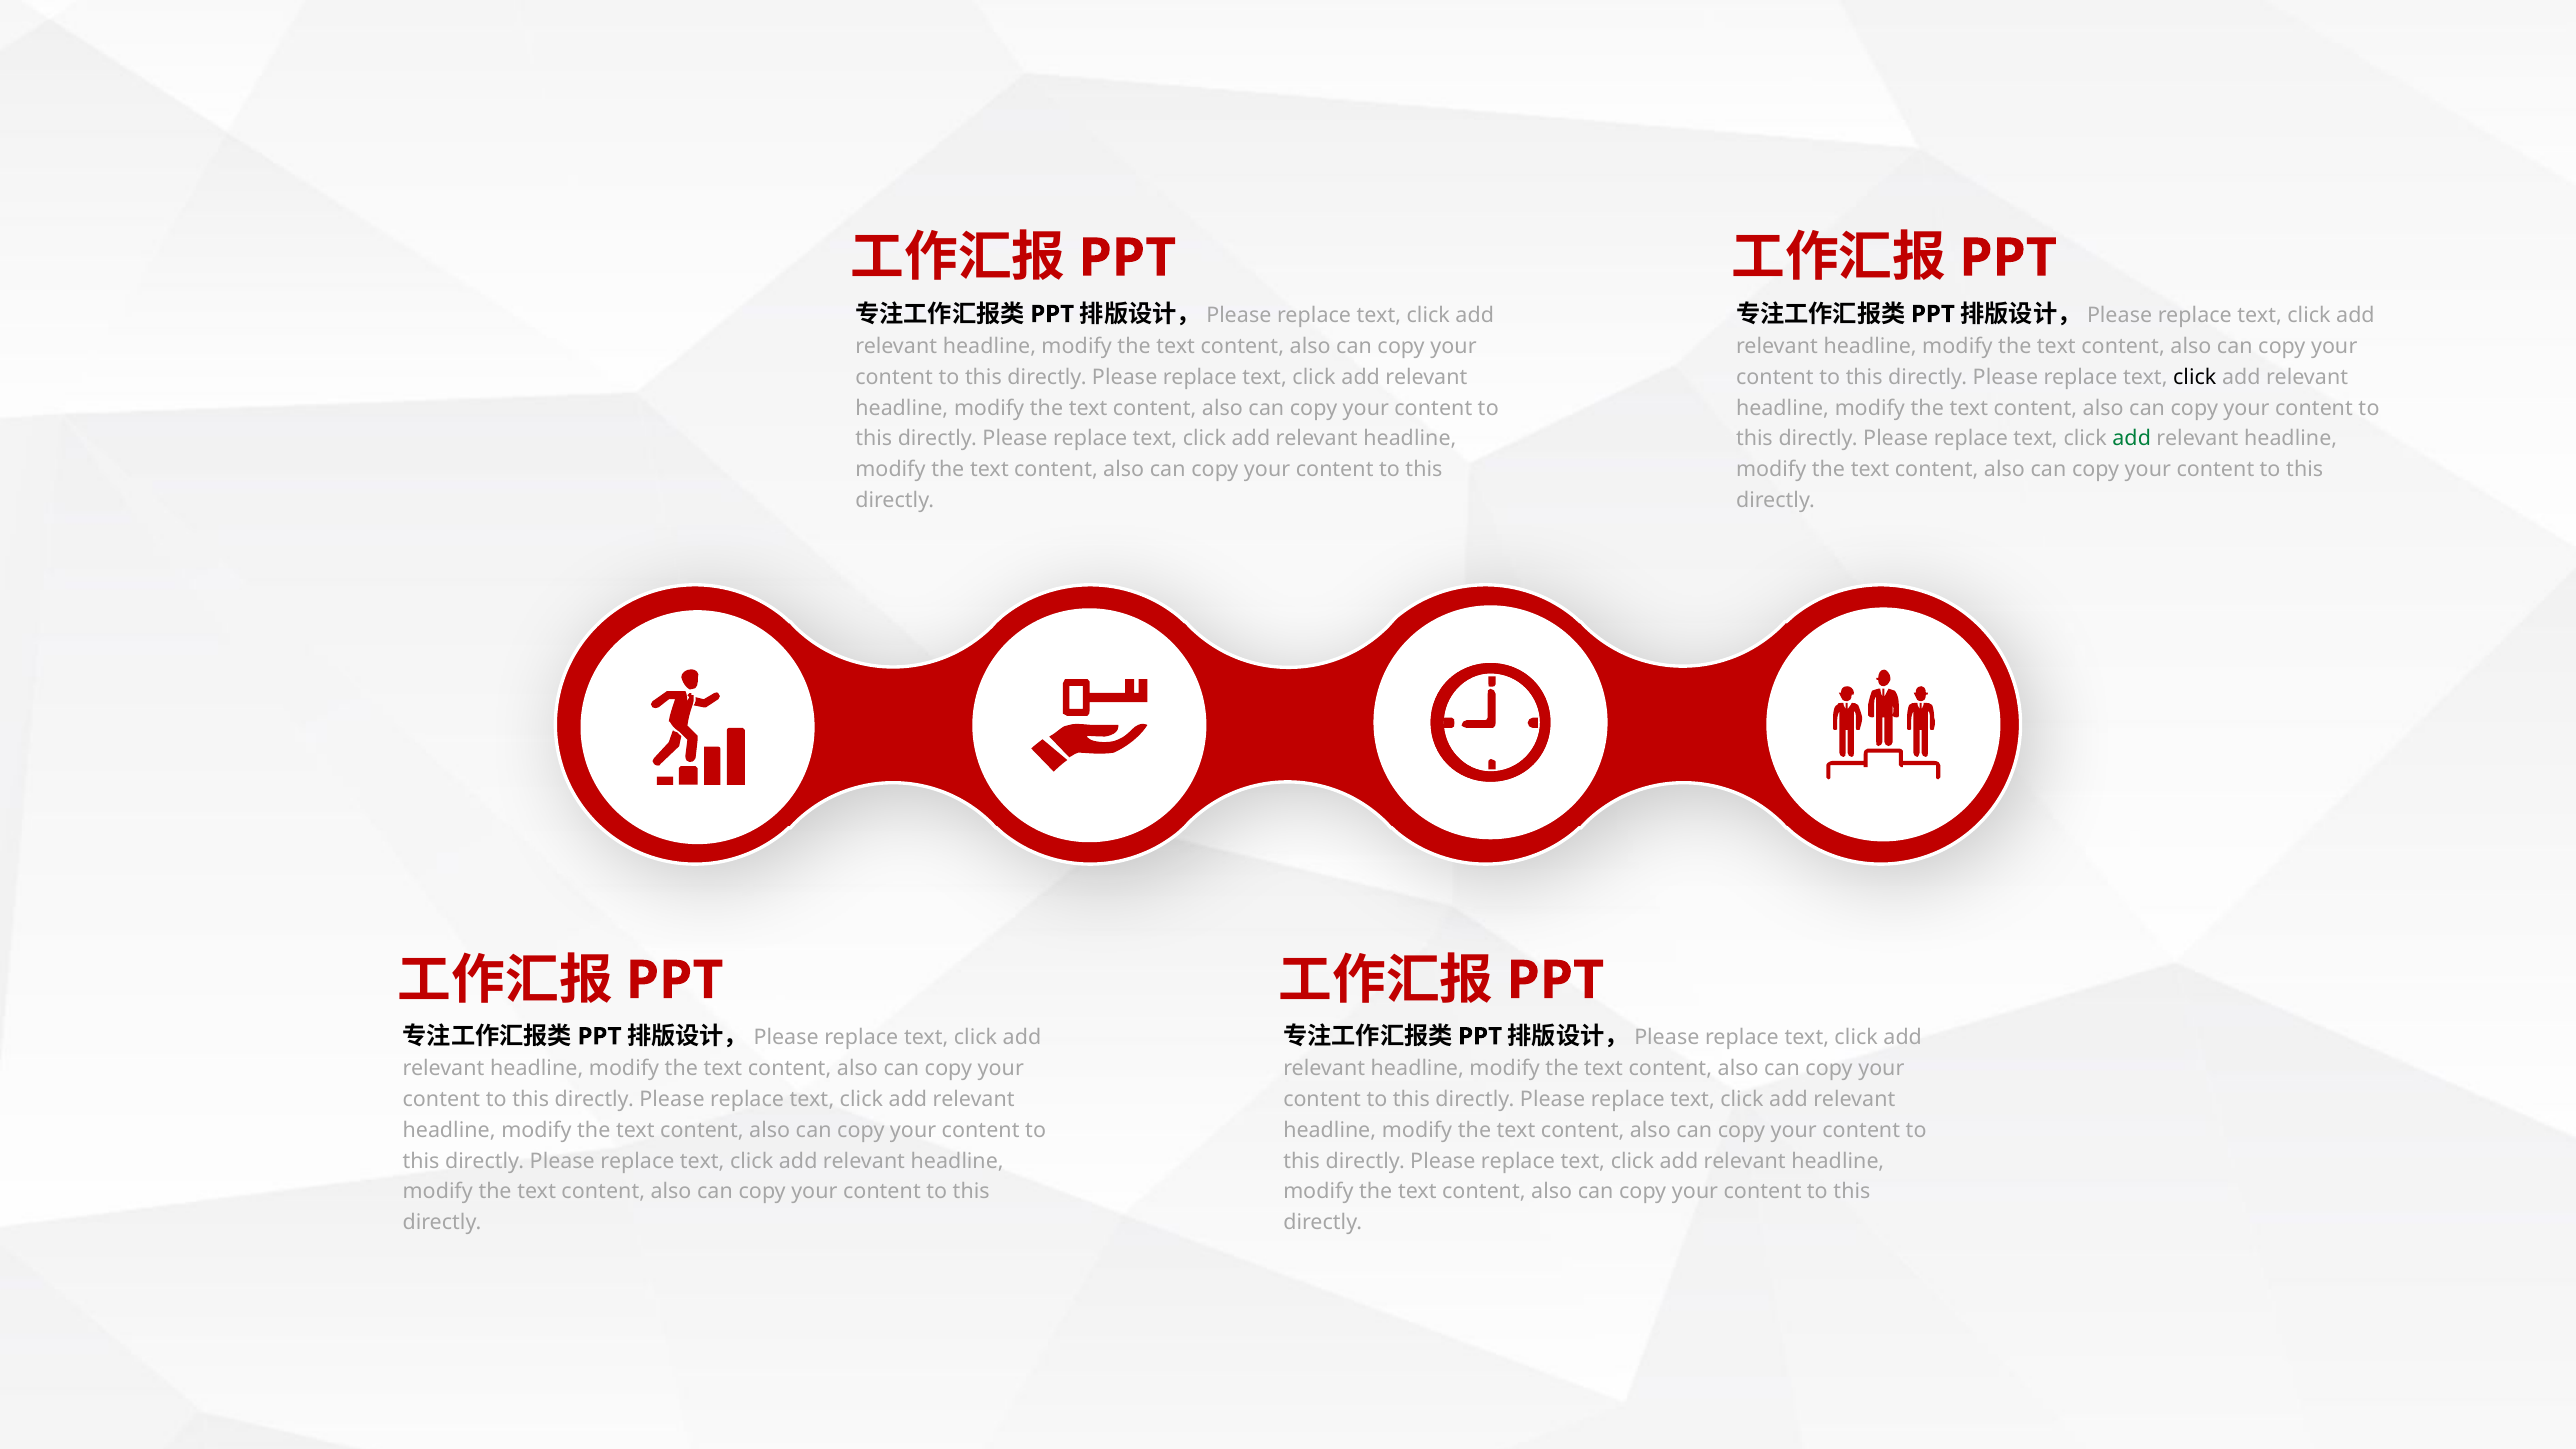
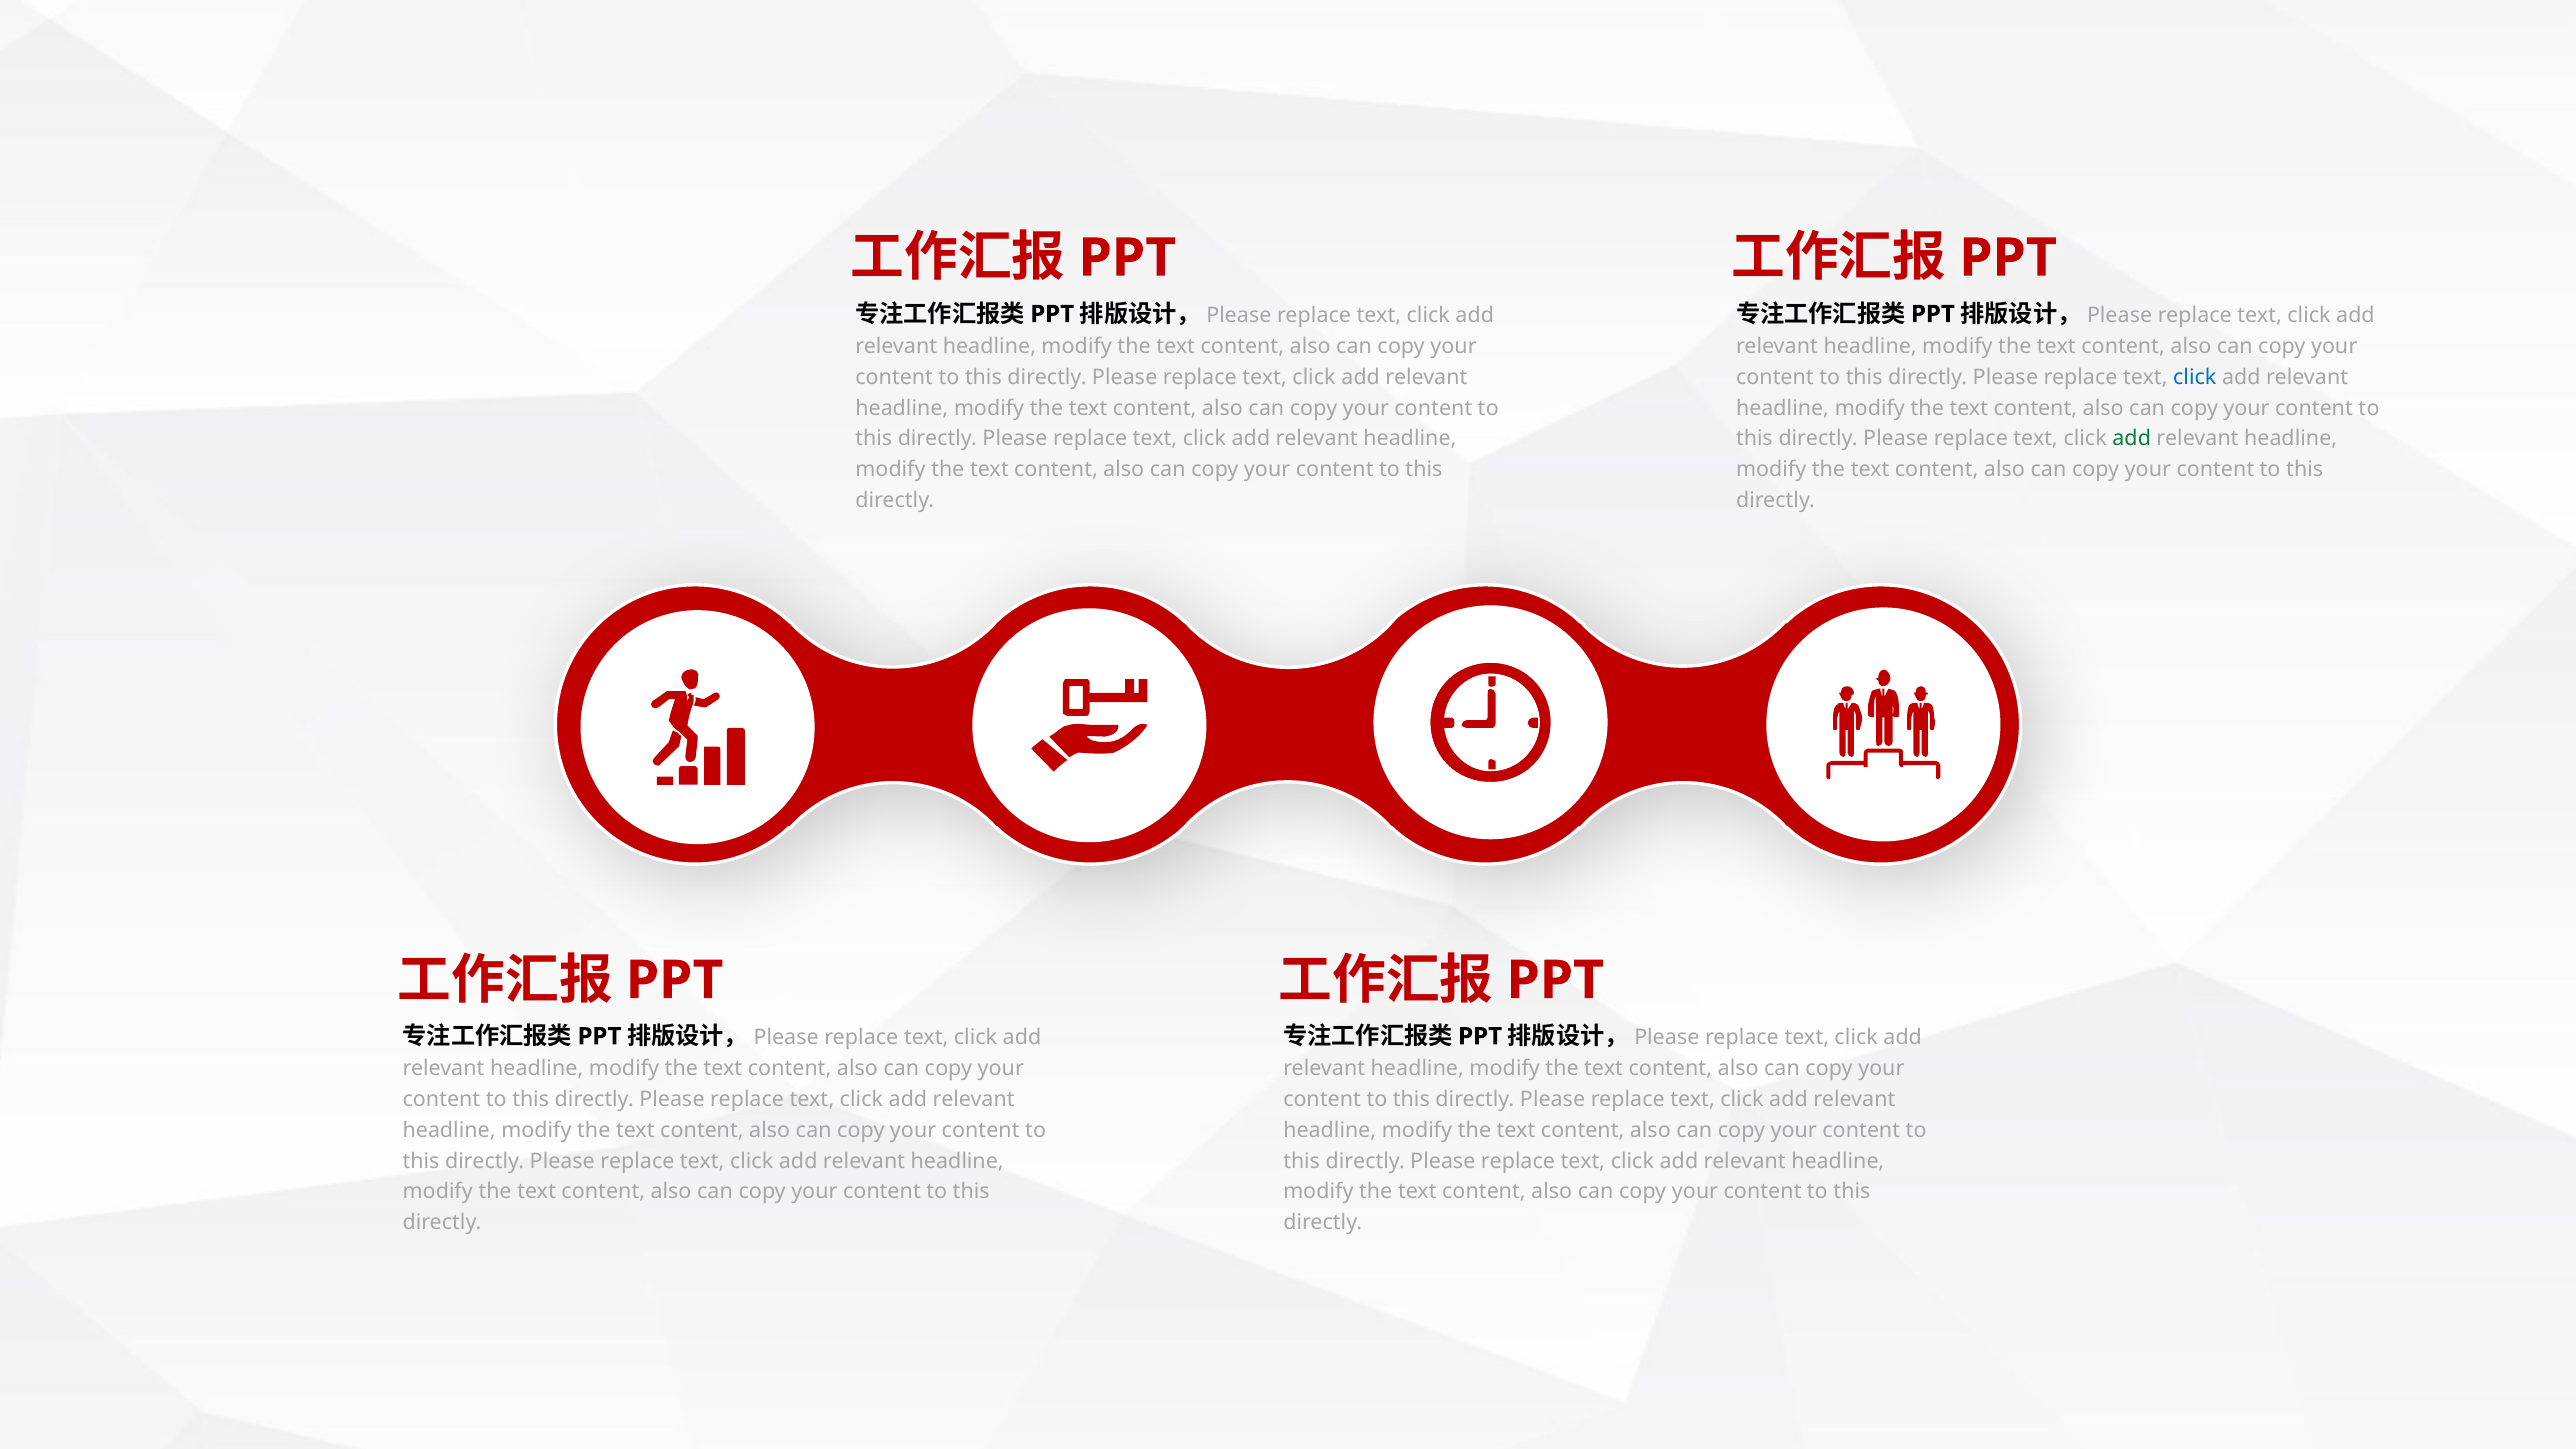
click colour: black -> blue (2195, 377)
